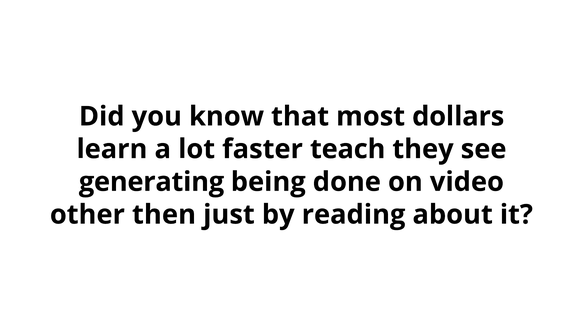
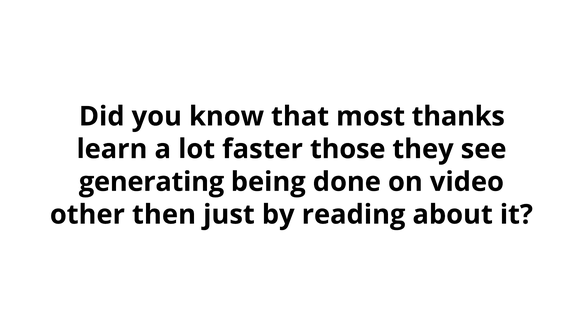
dollars: dollars -> thanks (458, 116)
teach: teach -> those (348, 149)
